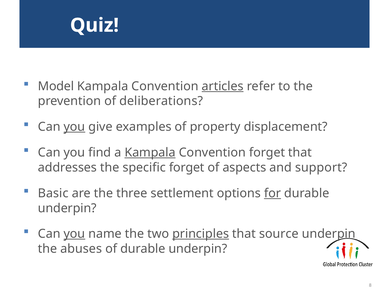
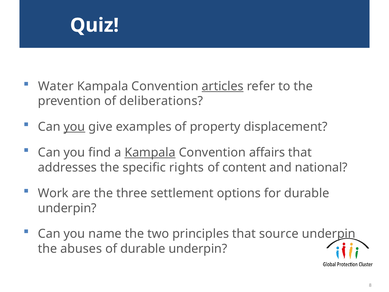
Model: Model -> Water (56, 86)
Convention forget: forget -> affairs (267, 152)
specific forget: forget -> rights (187, 167)
aspects: aspects -> content (244, 167)
support: support -> national (321, 167)
Basic: Basic -> Work (53, 193)
for underline: present -> none (273, 193)
you underline: present -> none (74, 234)
principles underline: present -> none (201, 234)
